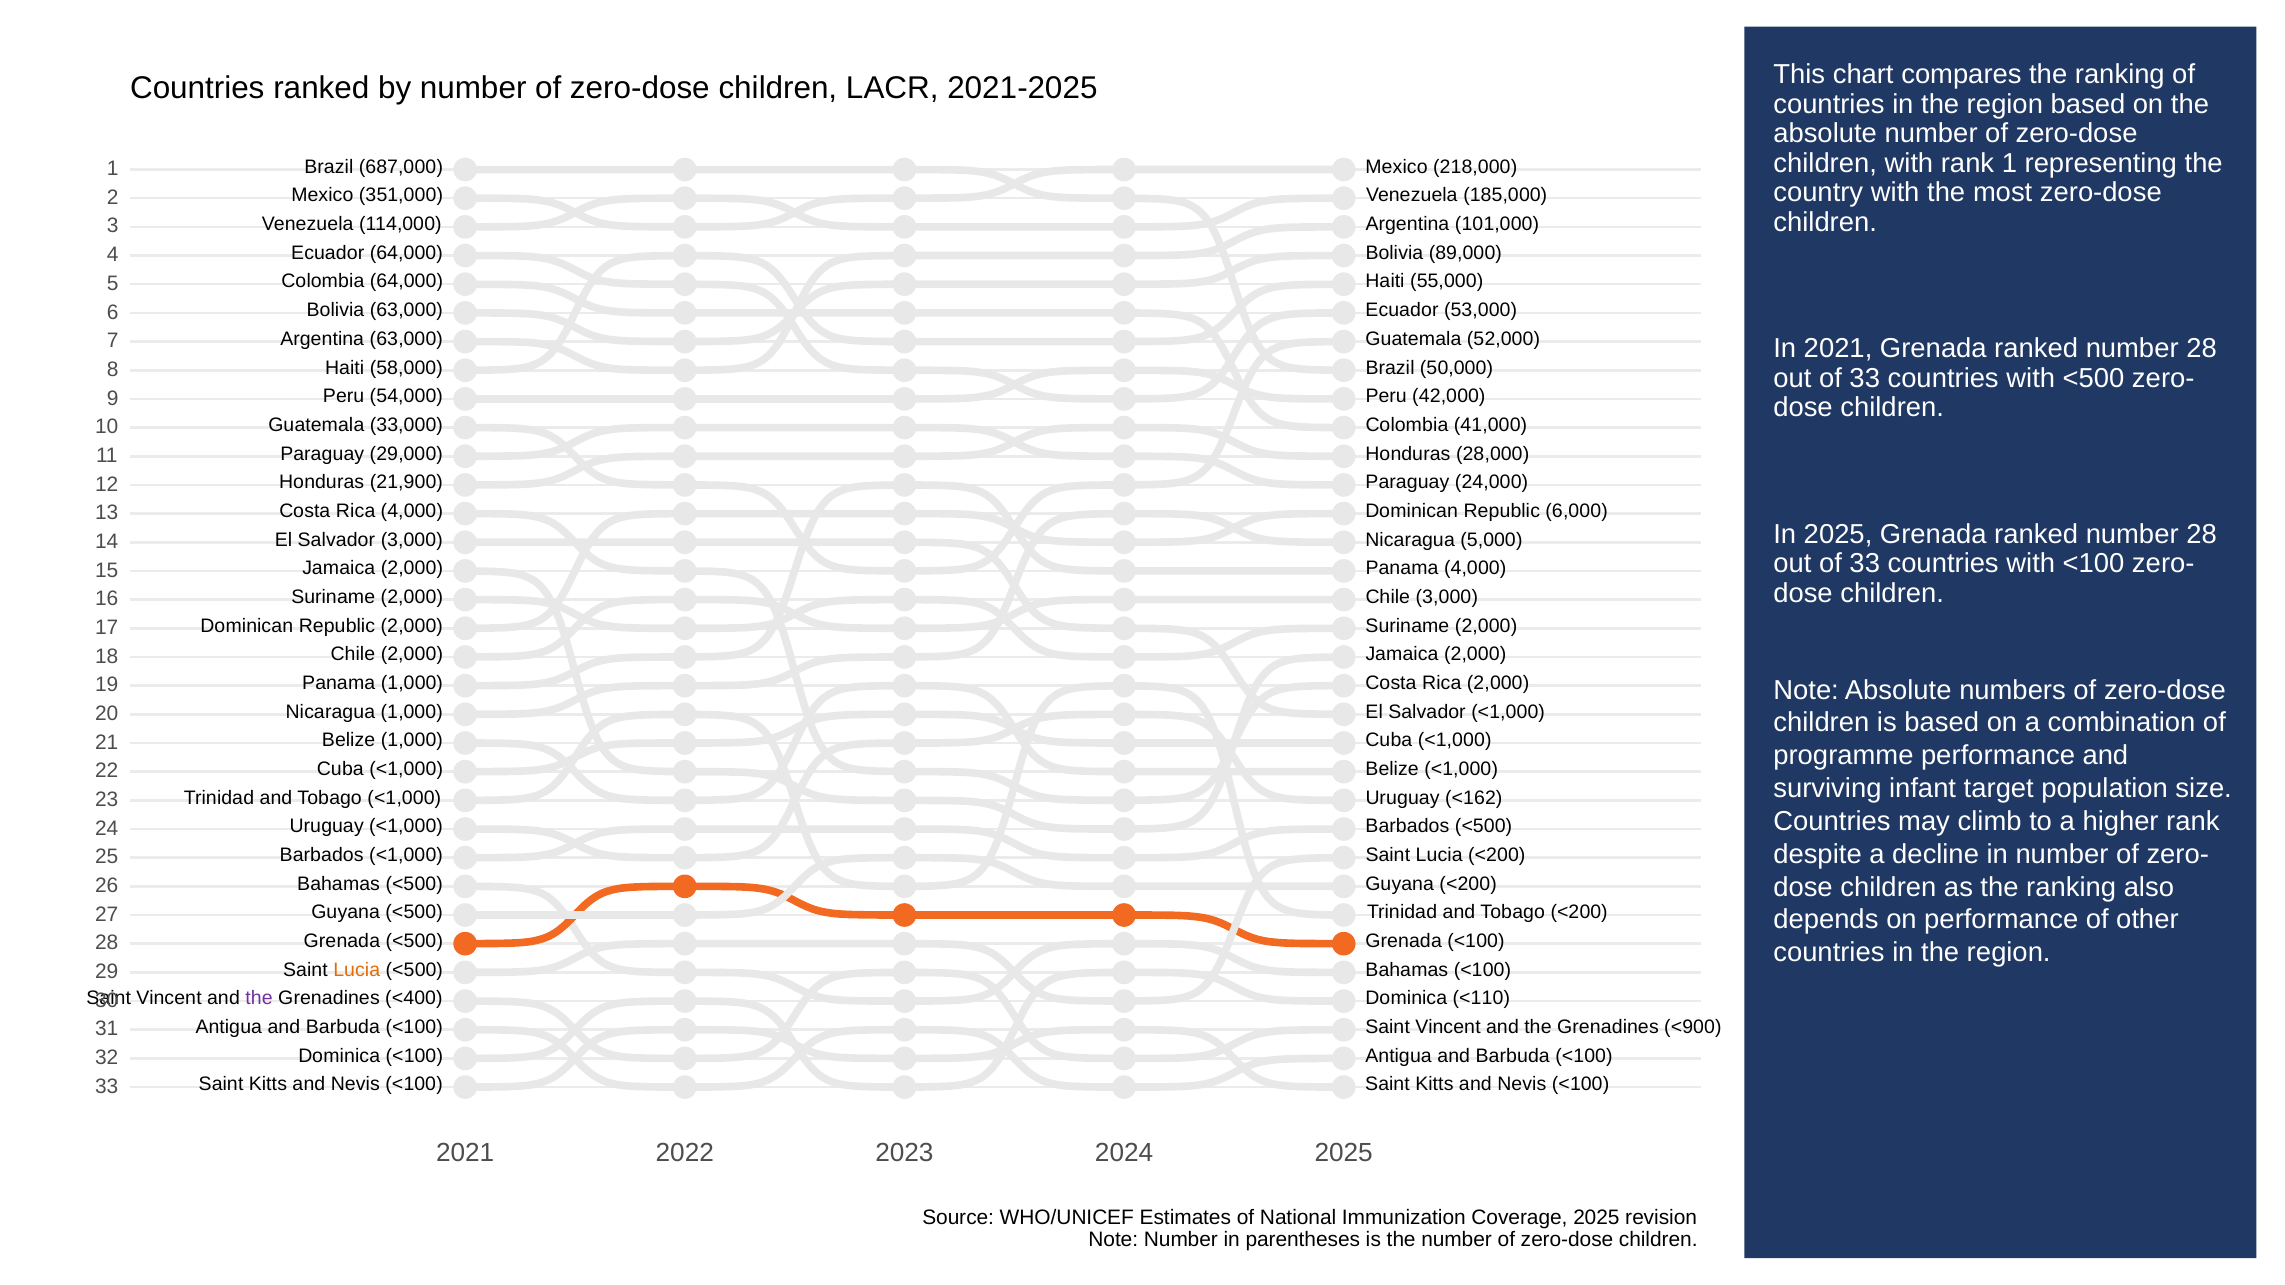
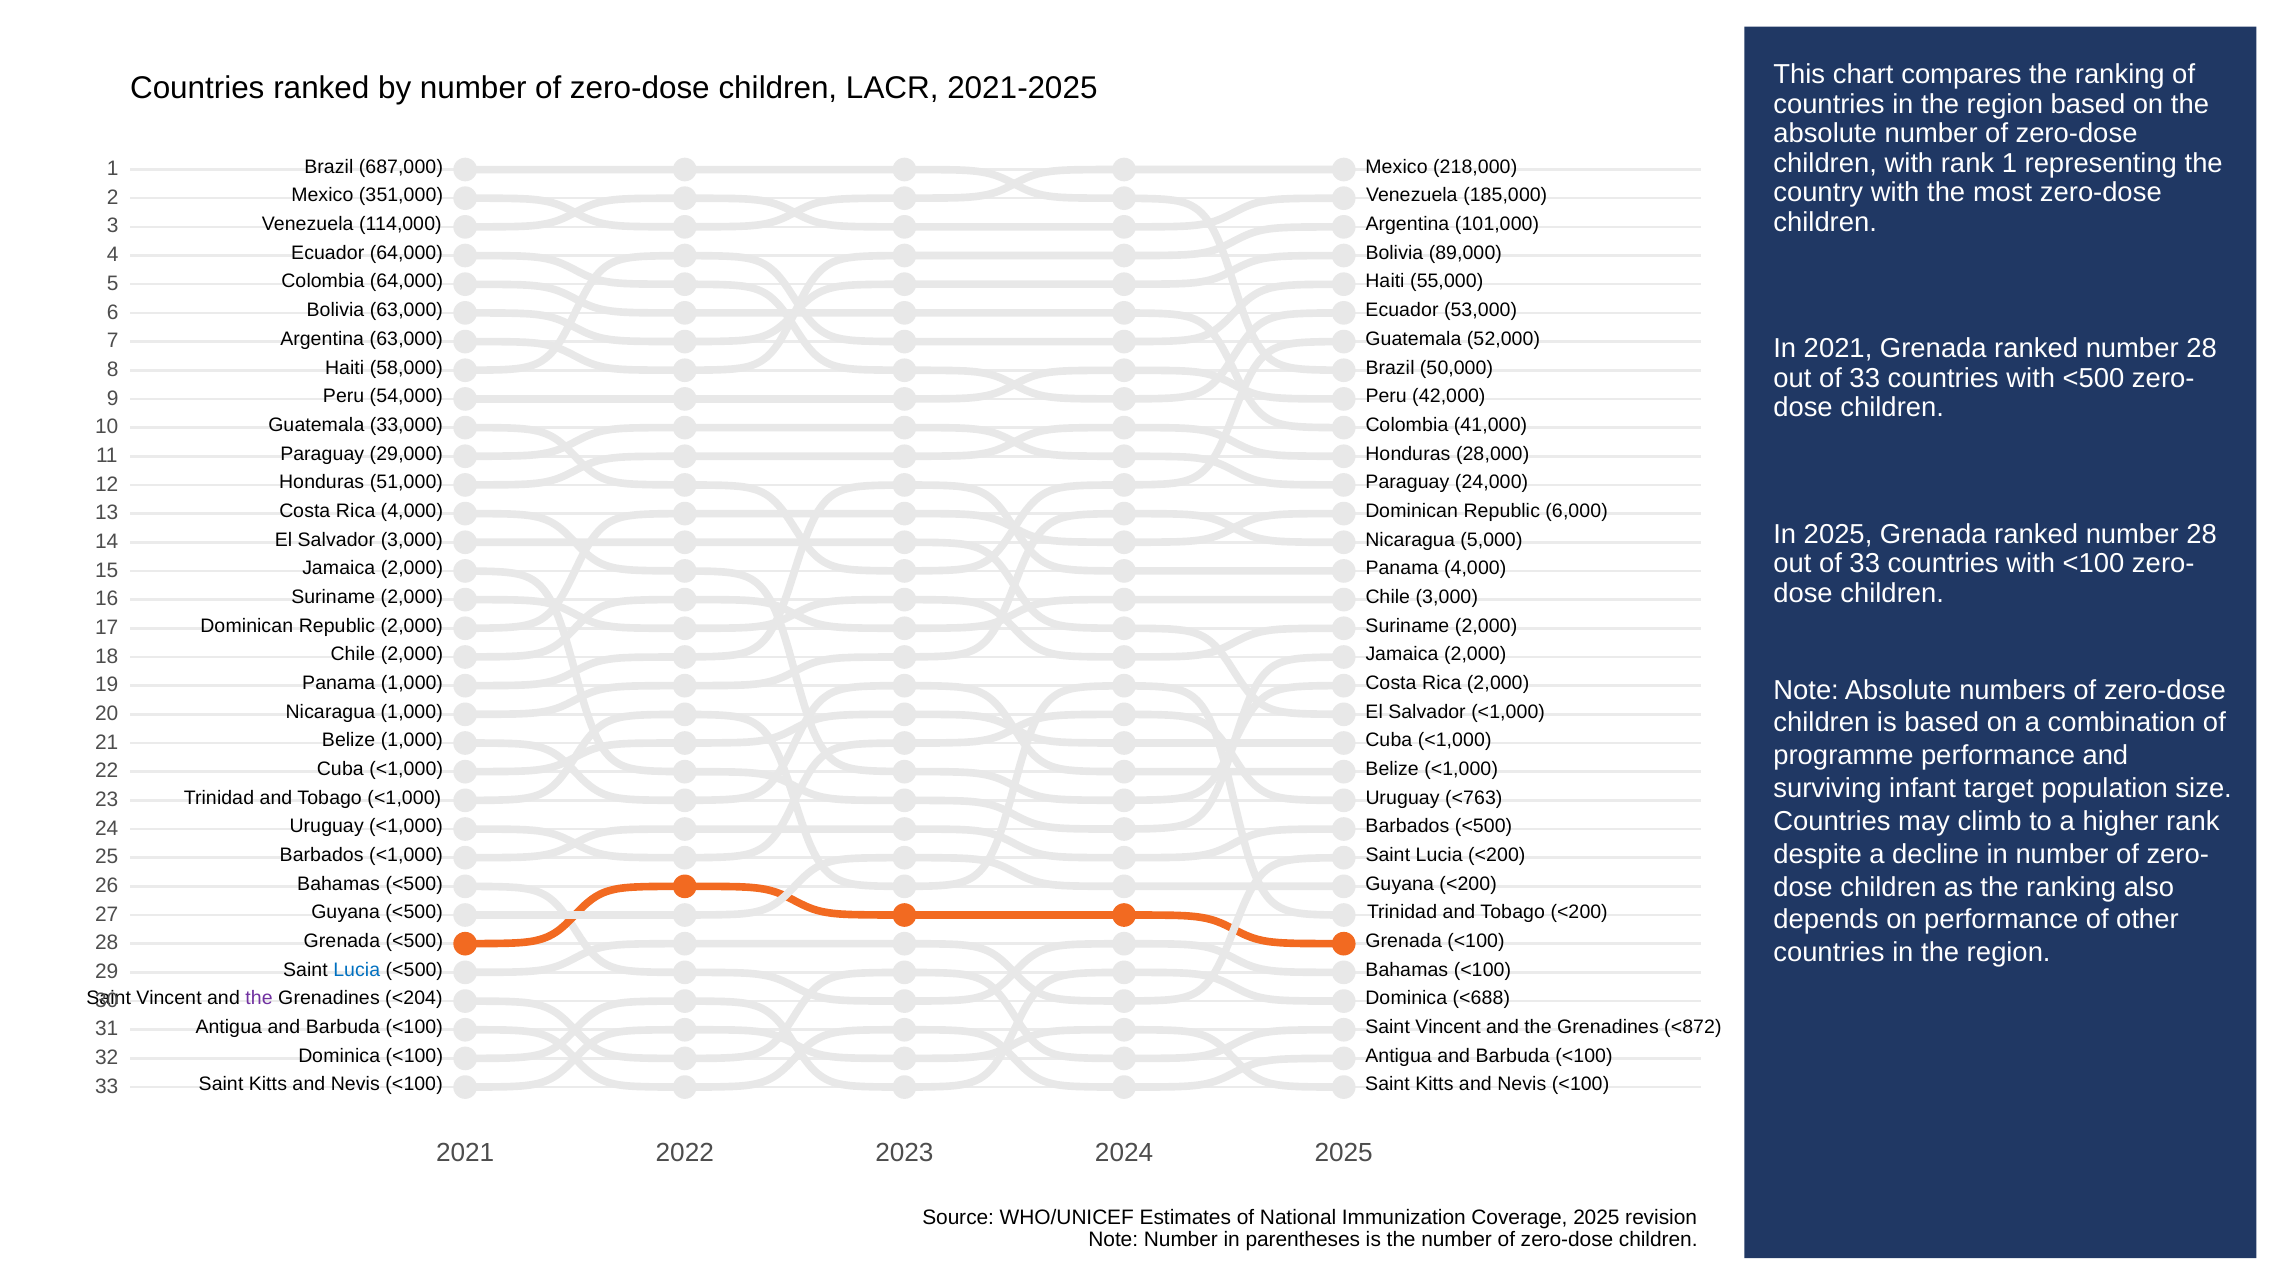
21,900: 21,900 -> 51,000 (406, 482)
<162: <162 -> <763 (1474, 798)
Lucia colour: orange -> blue (357, 970)
<400: <400 -> <204 (414, 999)
<110: <110 -> <688 (1481, 999)
<900: <900 -> <872 (1693, 1027)
